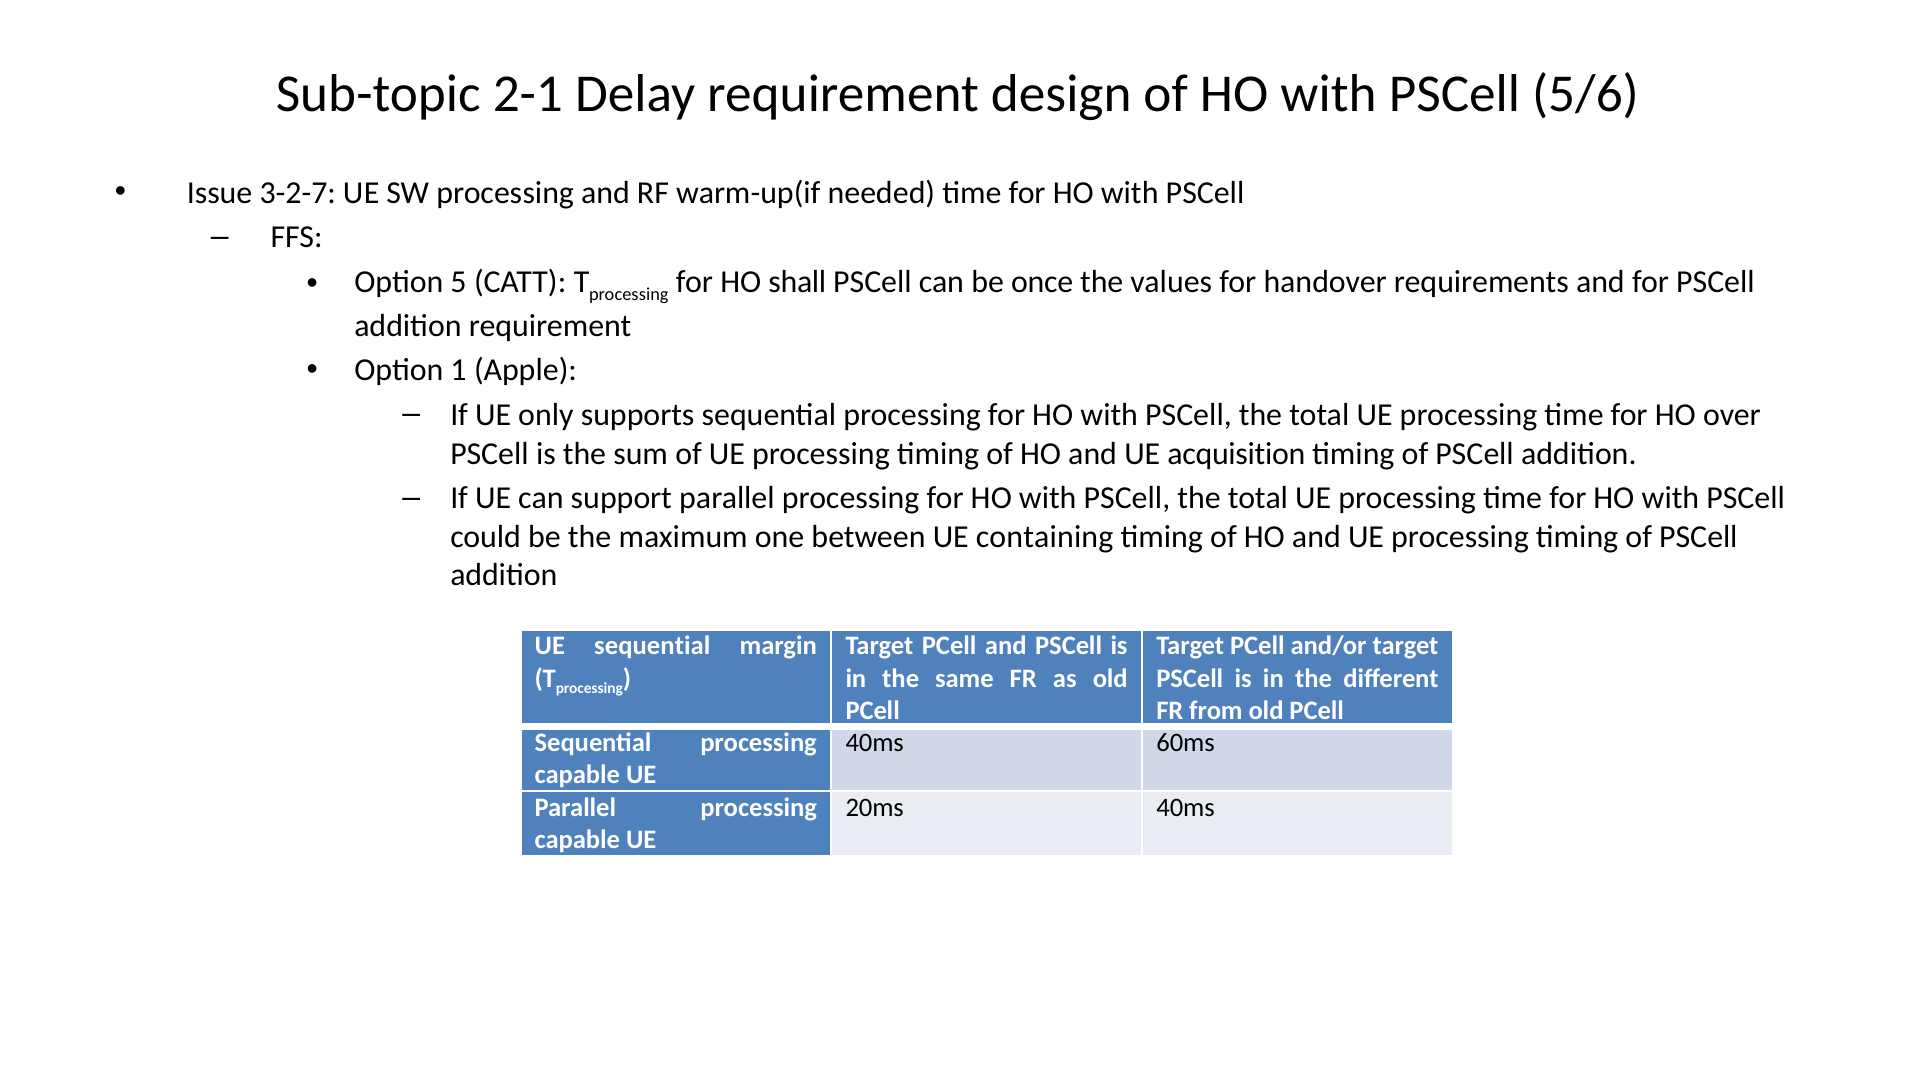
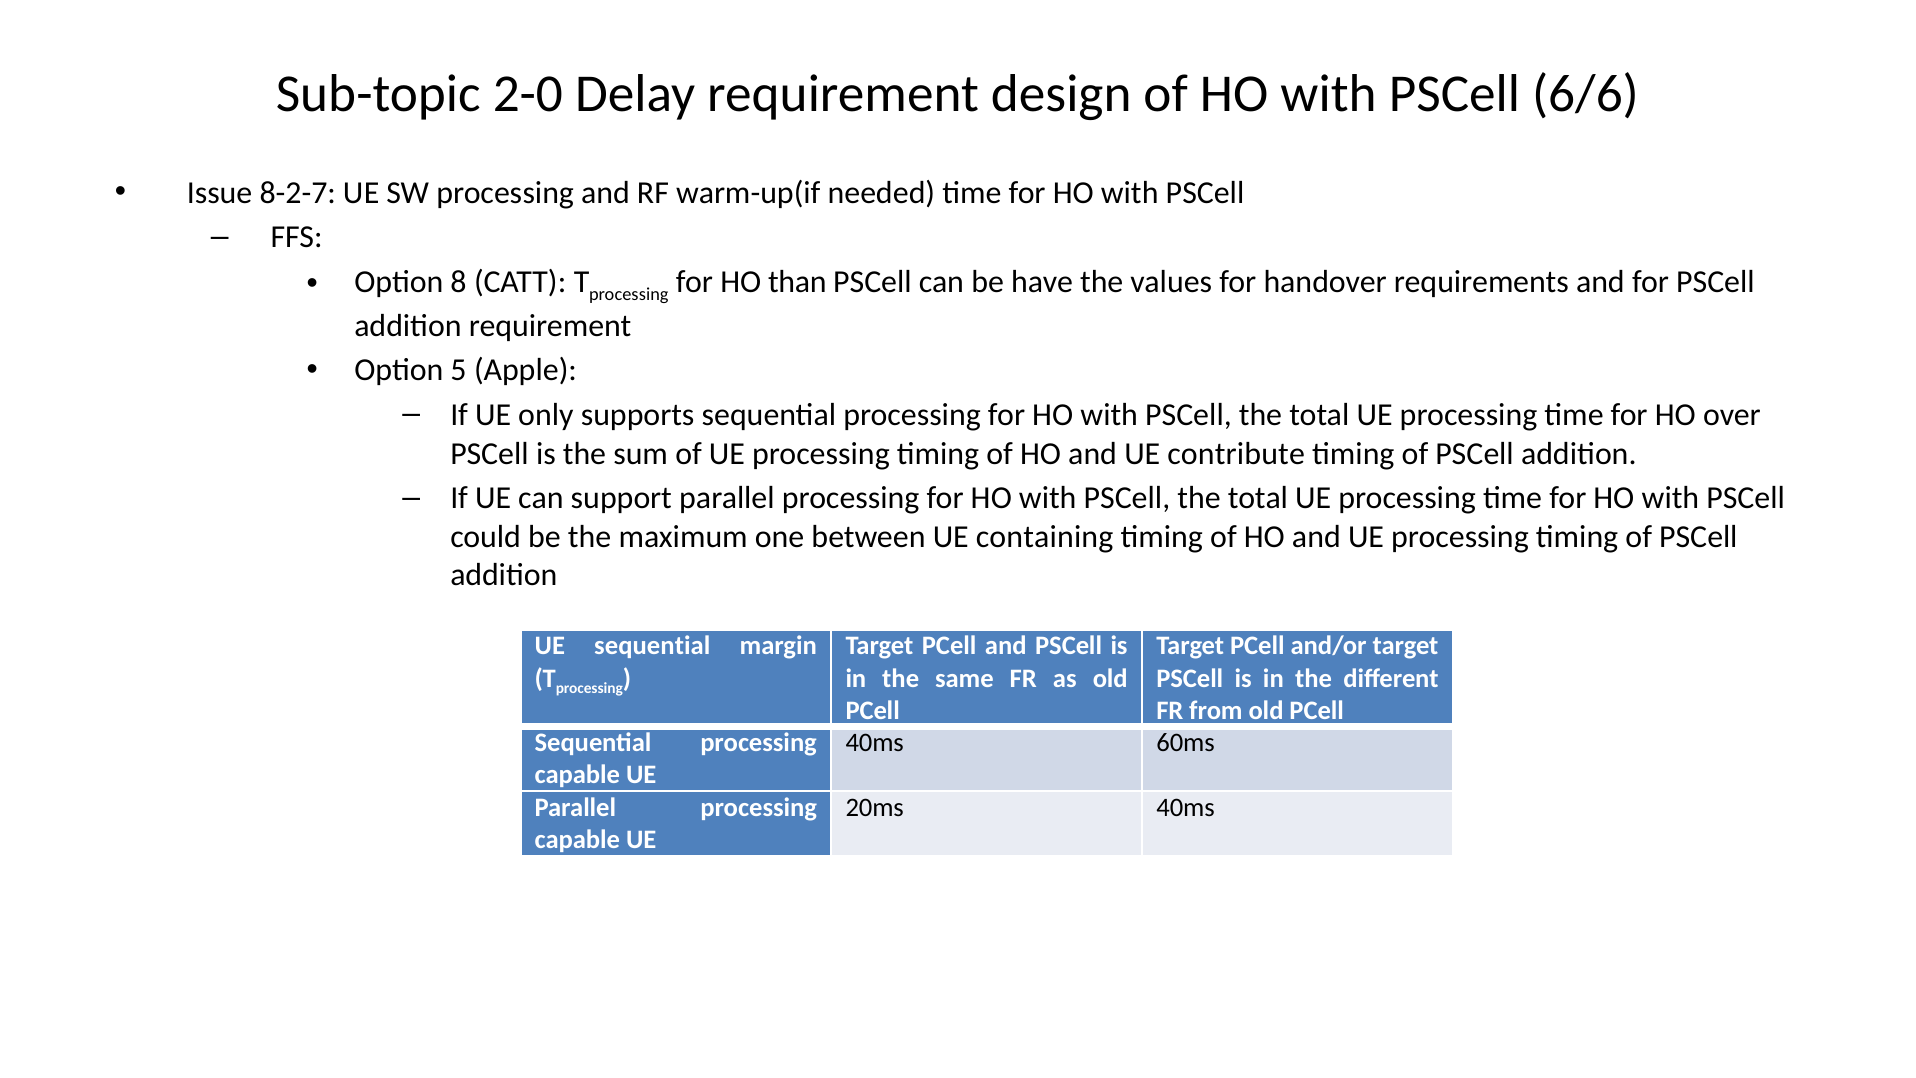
2-1: 2-1 -> 2-0 (528, 94)
5/6: 5/6 -> 6/6 (1585, 94)
3-2-7: 3-2-7 -> 8-2-7 (298, 193)
5: 5 -> 8 (459, 282)
shall: shall -> than (797, 282)
once: once -> have (1042, 282)
1: 1 -> 5 (459, 370)
acquisition: acquisition -> contribute (1236, 453)
